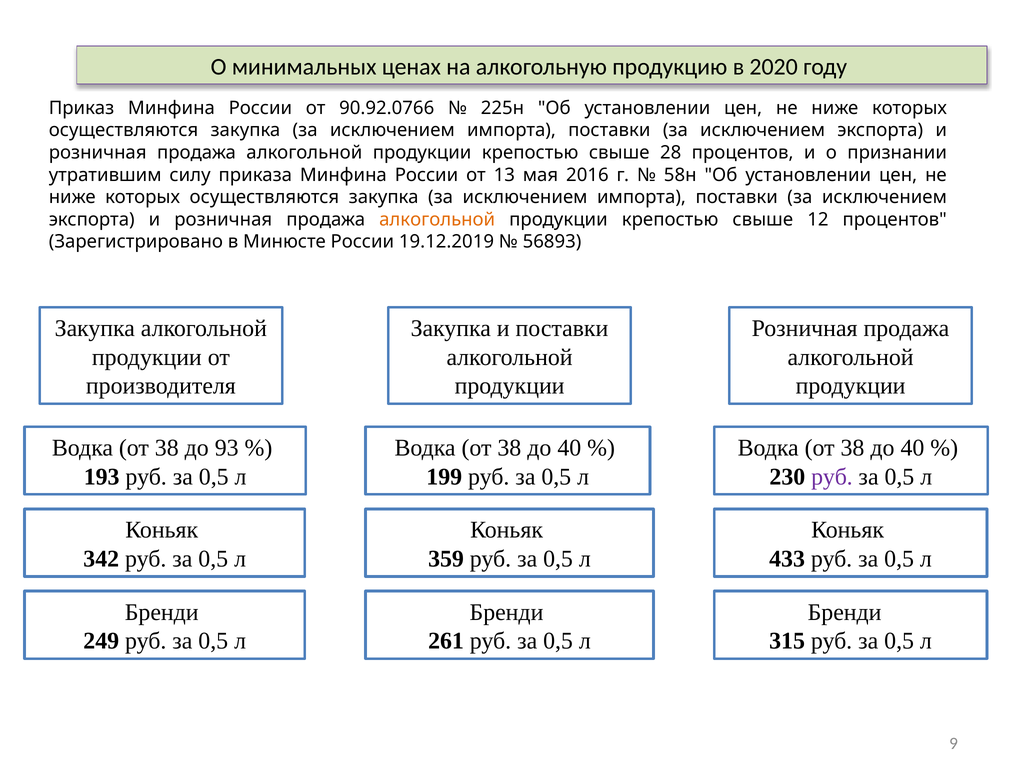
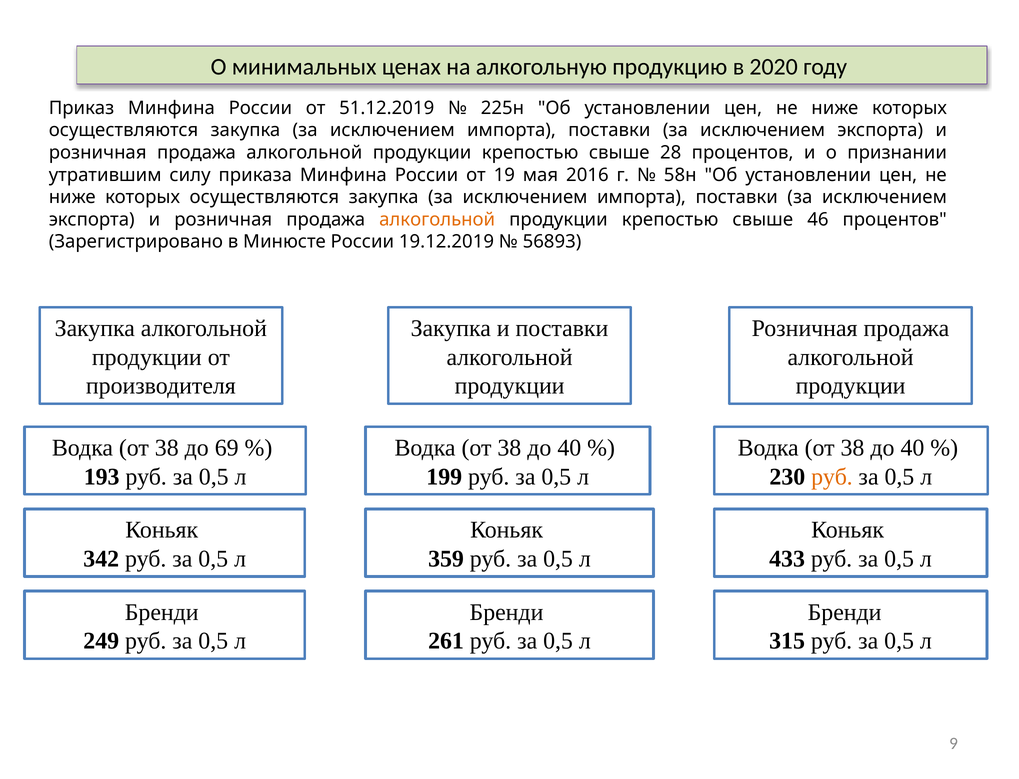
90.92.0766: 90.92.0766 -> 51.12.2019 (387, 108)
13: 13 -> 19 (504, 175)
12: 12 -> 46 (818, 219)
93: 93 -> 69 (227, 448)
руб colour: purple -> orange (832, 476)
